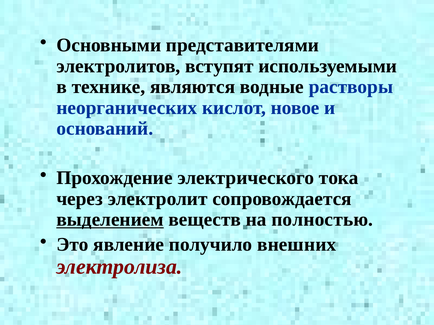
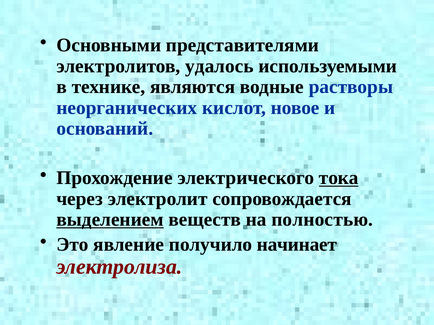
вступят: вступят -> удалось (219, 66)
тока underline: none -> present (339, 178)
внешних: внешних -> начинает (297, 245)
